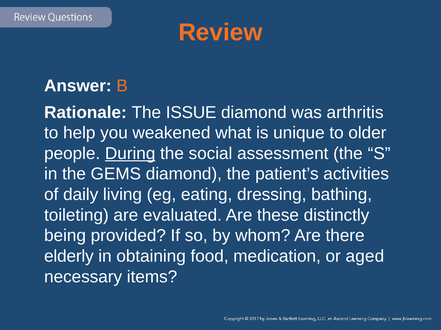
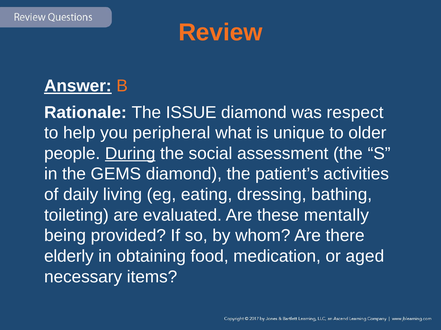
Answer underline: none -> present (78, 86)
arthritis: arthritis -> respect (355, 113)
weakened: weakened -> peripheral (171, 133)
distinctly: distinctly -> mentally (336, 216)
